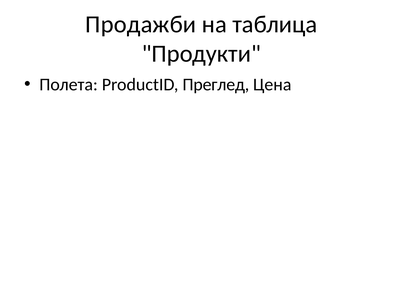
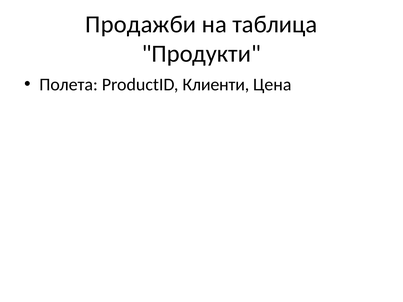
Преглед: Преглед -> Клиенти (216, 85)
